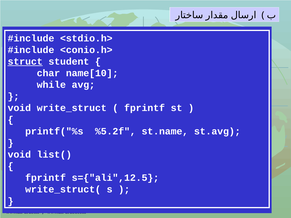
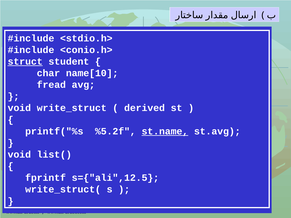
while: while -> fread (51, 85)
fprintf: fprintf -> derived (145, 108)
st.name underline: none -> present (165, 131)
